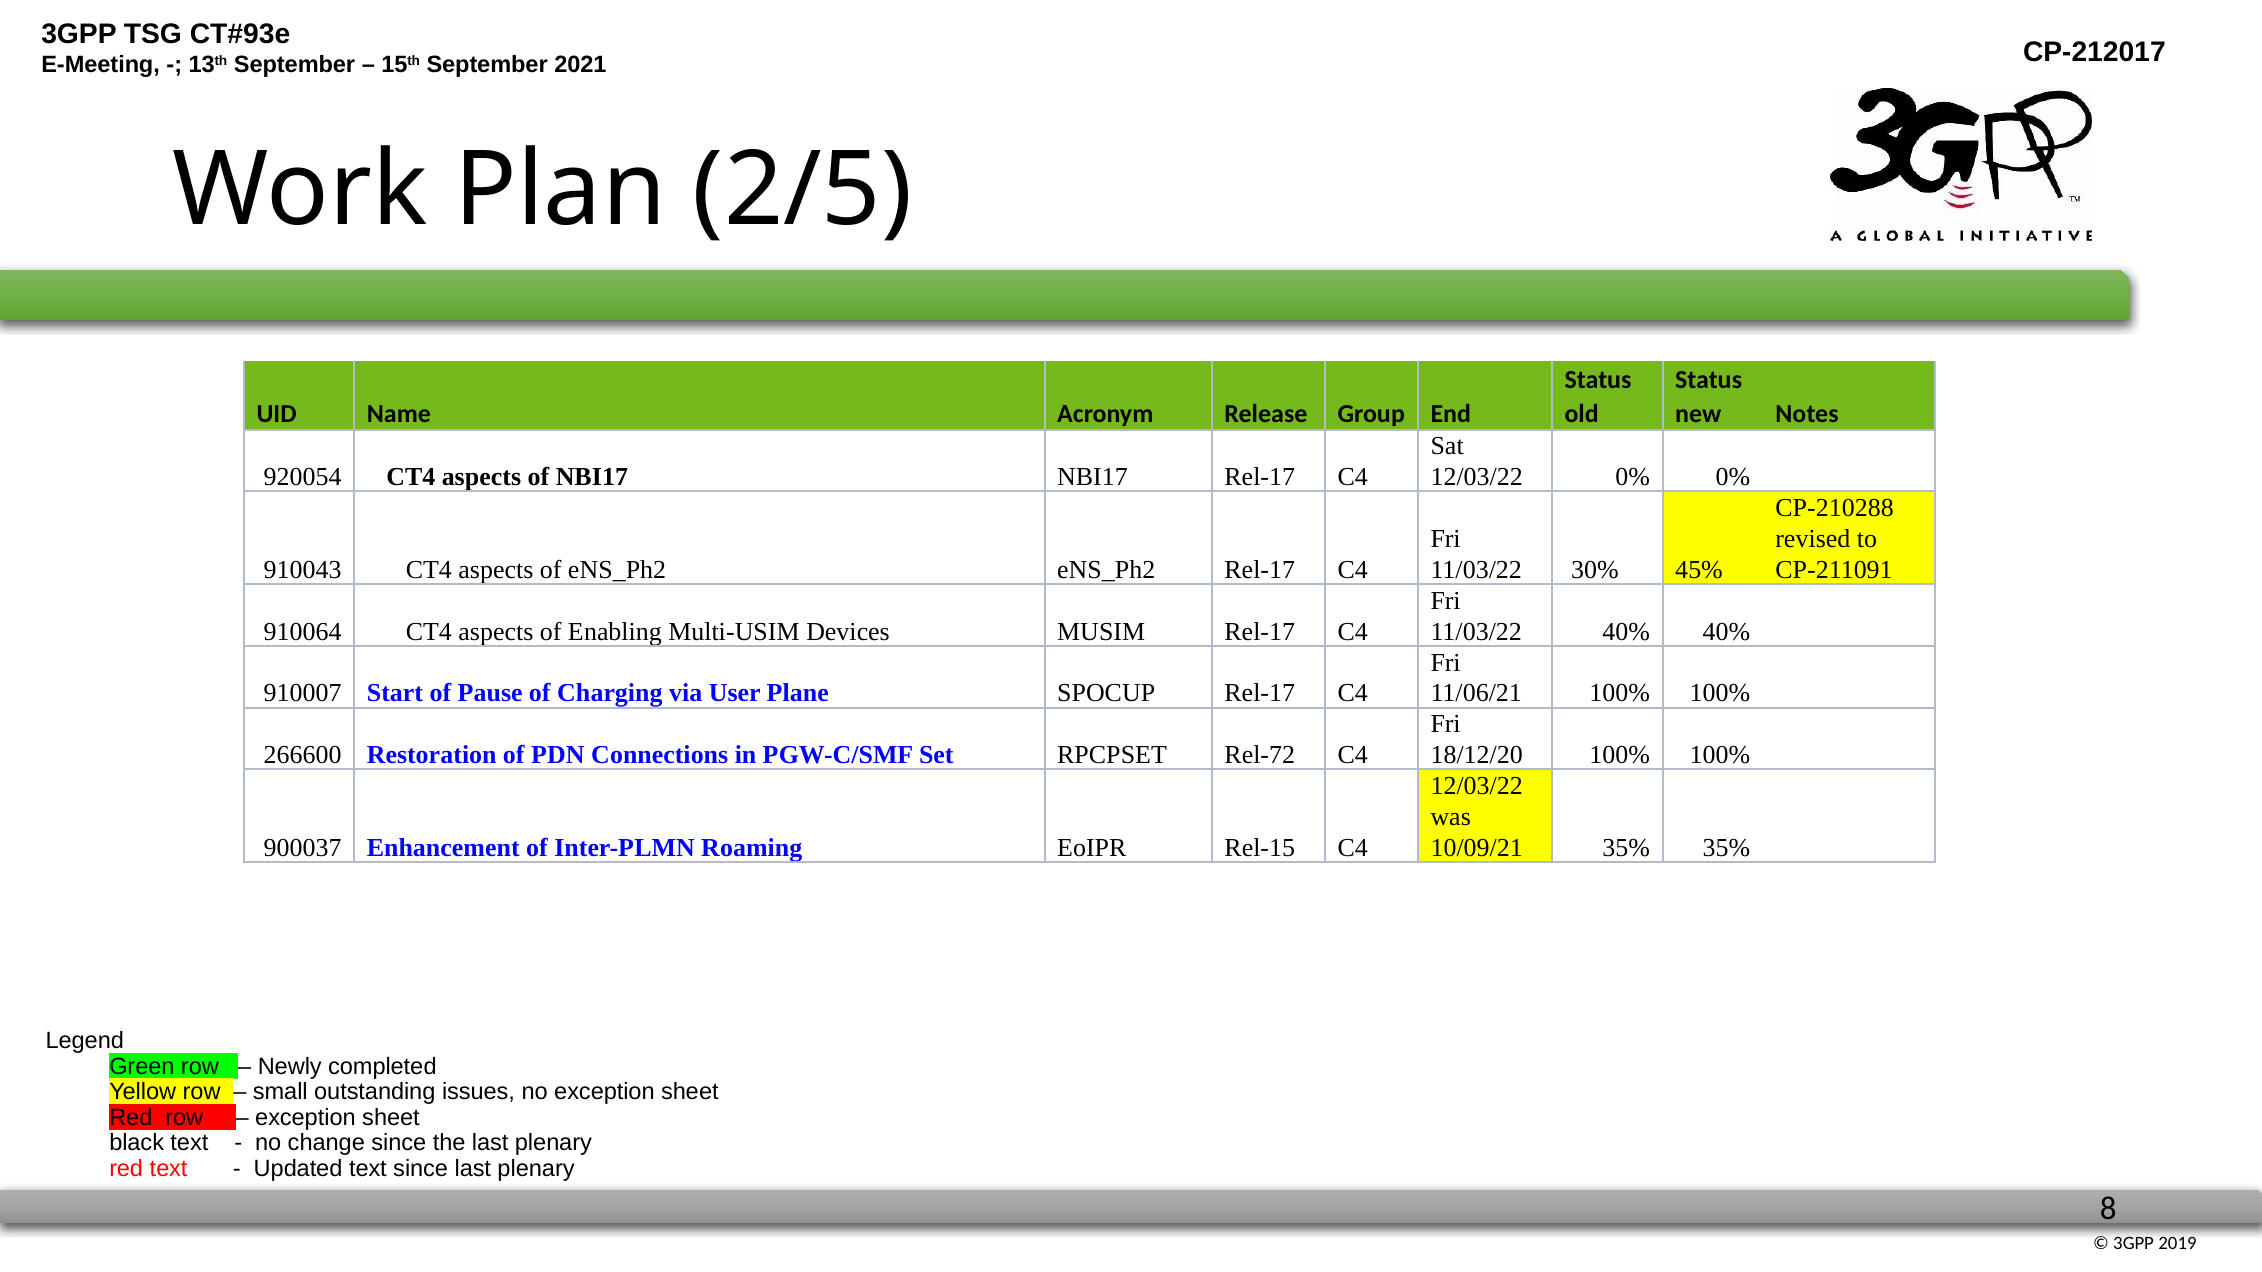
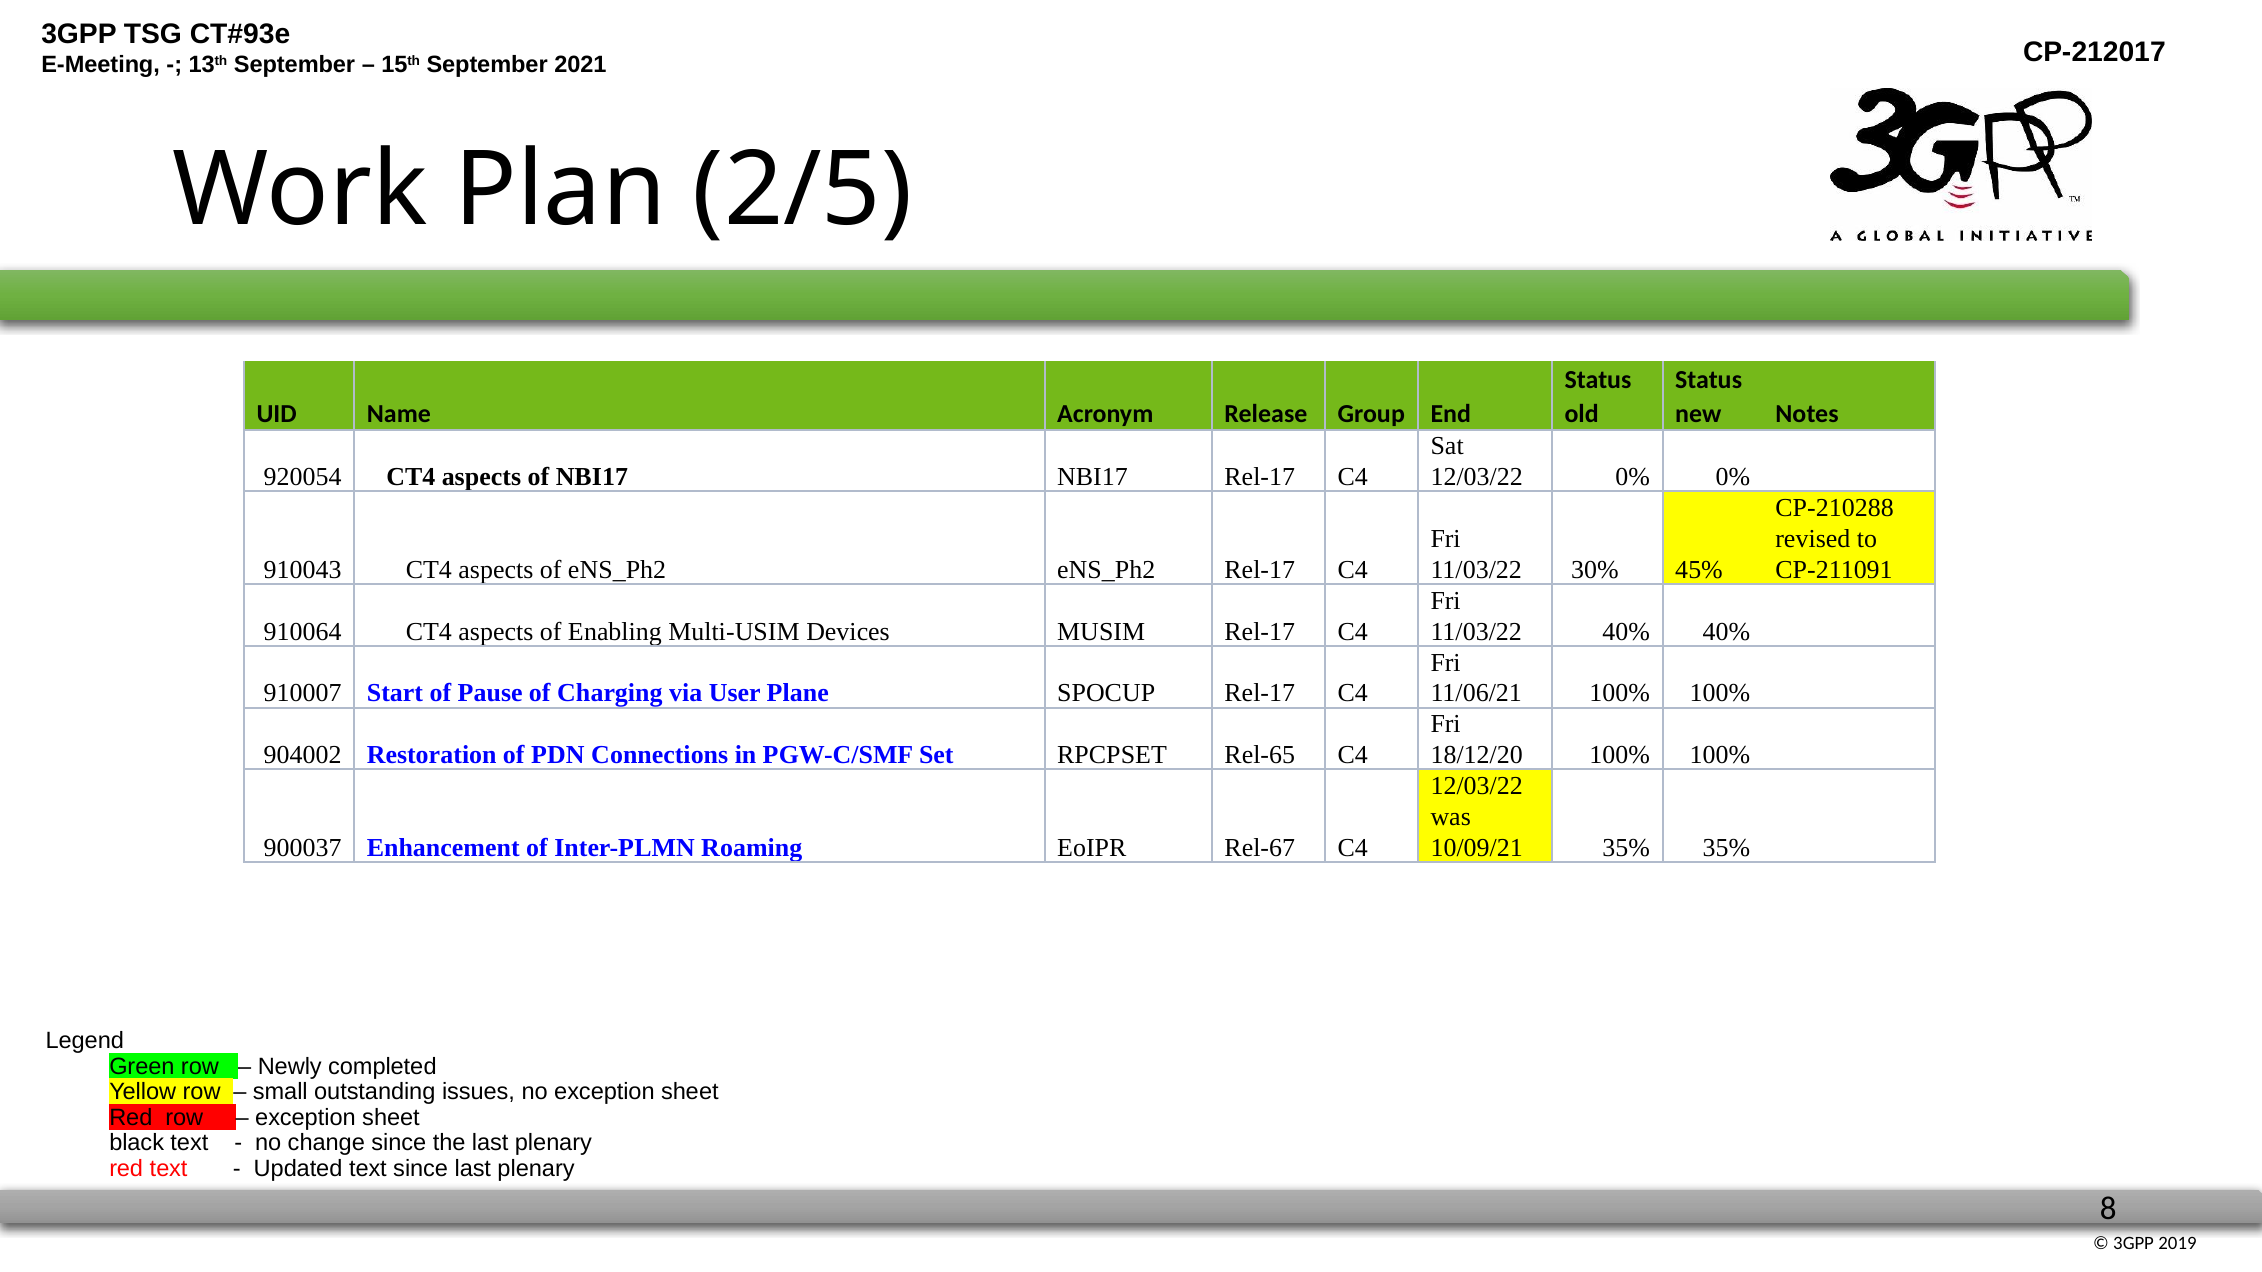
266600: 266600 -> 904002 (303, 755)
Rel-72: Rel-72 -> Rel-65 (1260, 755)
Rel-15: Rel-15 -> Rel-67 (1260, 848)
